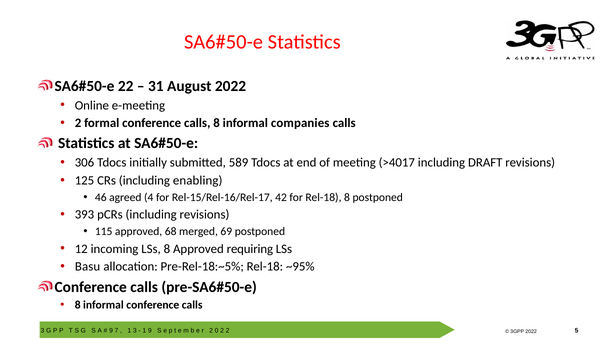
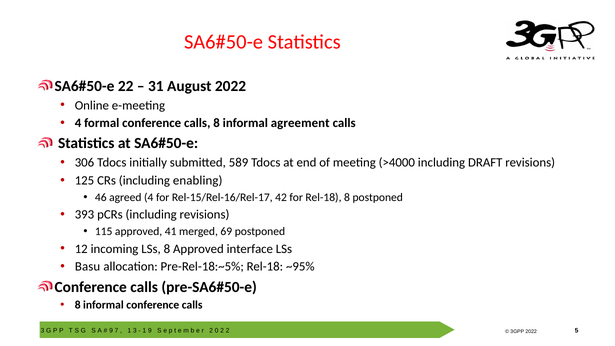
2: 2 -> 4 (78, 123)
companies: companies -> agreement (300, 123)
>4017: >4017 -> >4000 (397, 163)
68: 68 -> 41 (171, 232)
requiring: requiring -> interface (250, 249)
